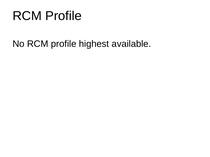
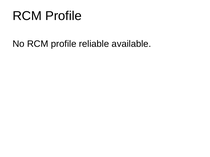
highest: highest -> reliable (94, 44)
